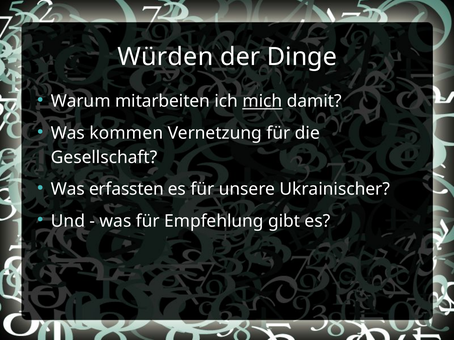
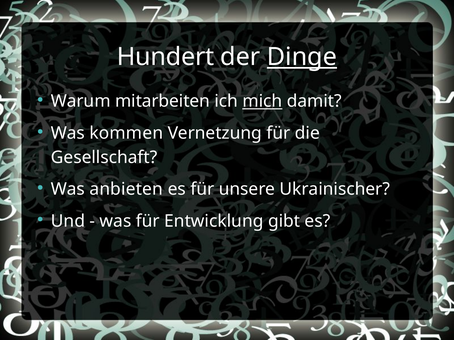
Würden: Würden -> Hundert (166, 57)
Dinge underline: none -> present (302, 57)
erfassten: erfassten -> anbieten (126, 190)
Empfehlung: Empfehlung -> Entwicklung (214, 221)
